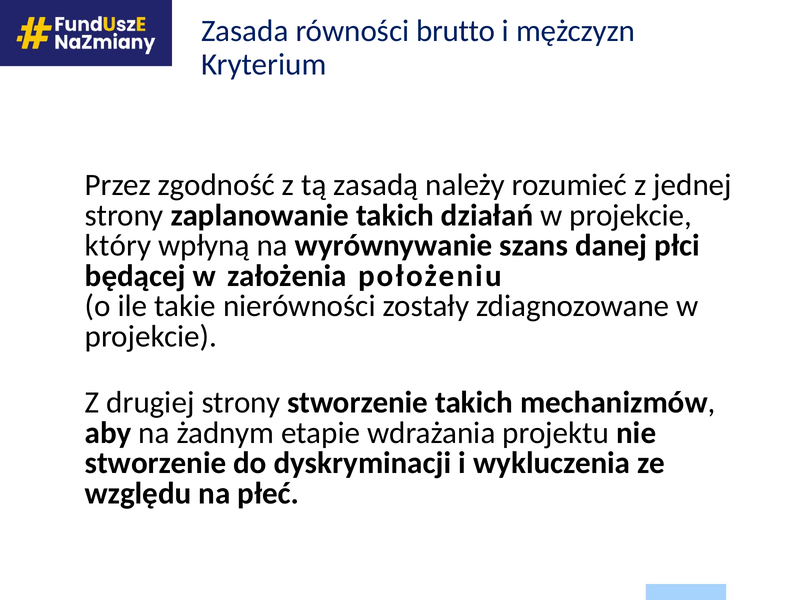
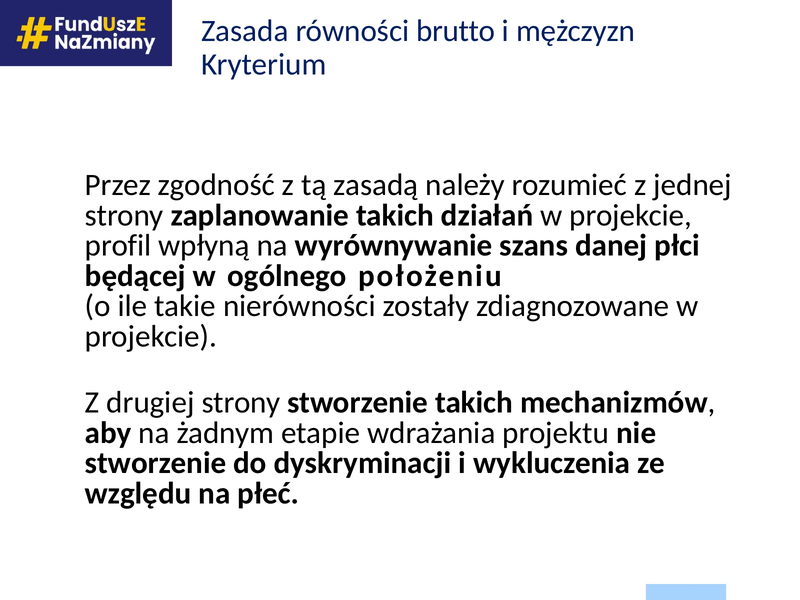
który: który -> profil (118, 246)
założenia: założenia -> ogólnego (287, 276)
